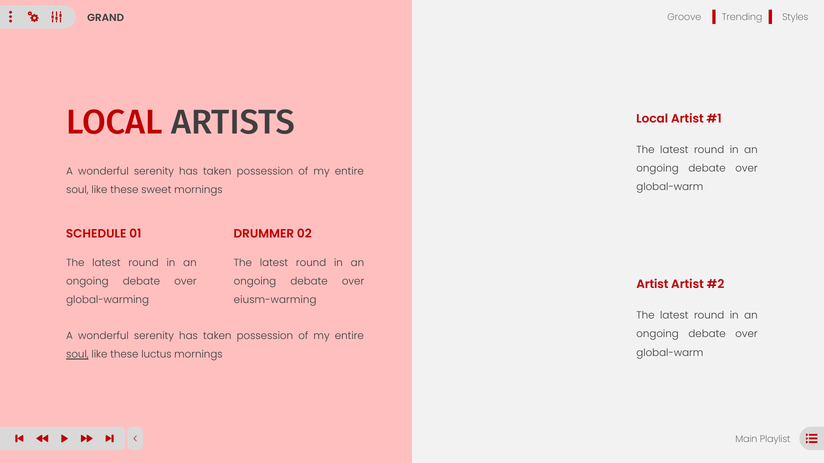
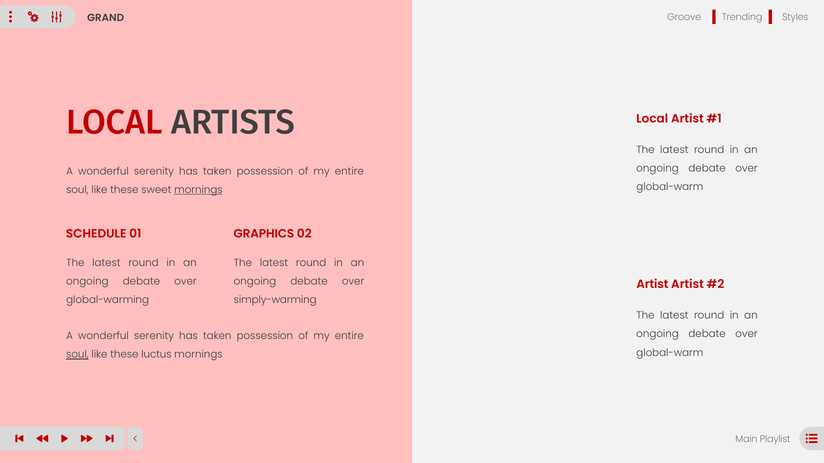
mornings underline: none -> present (198, 190)
DRUMMER: DRUMMER -> GRAPHICS (264, 234)
eiusm-warming: eiusm-warming -> simply-warming (275, 300)
